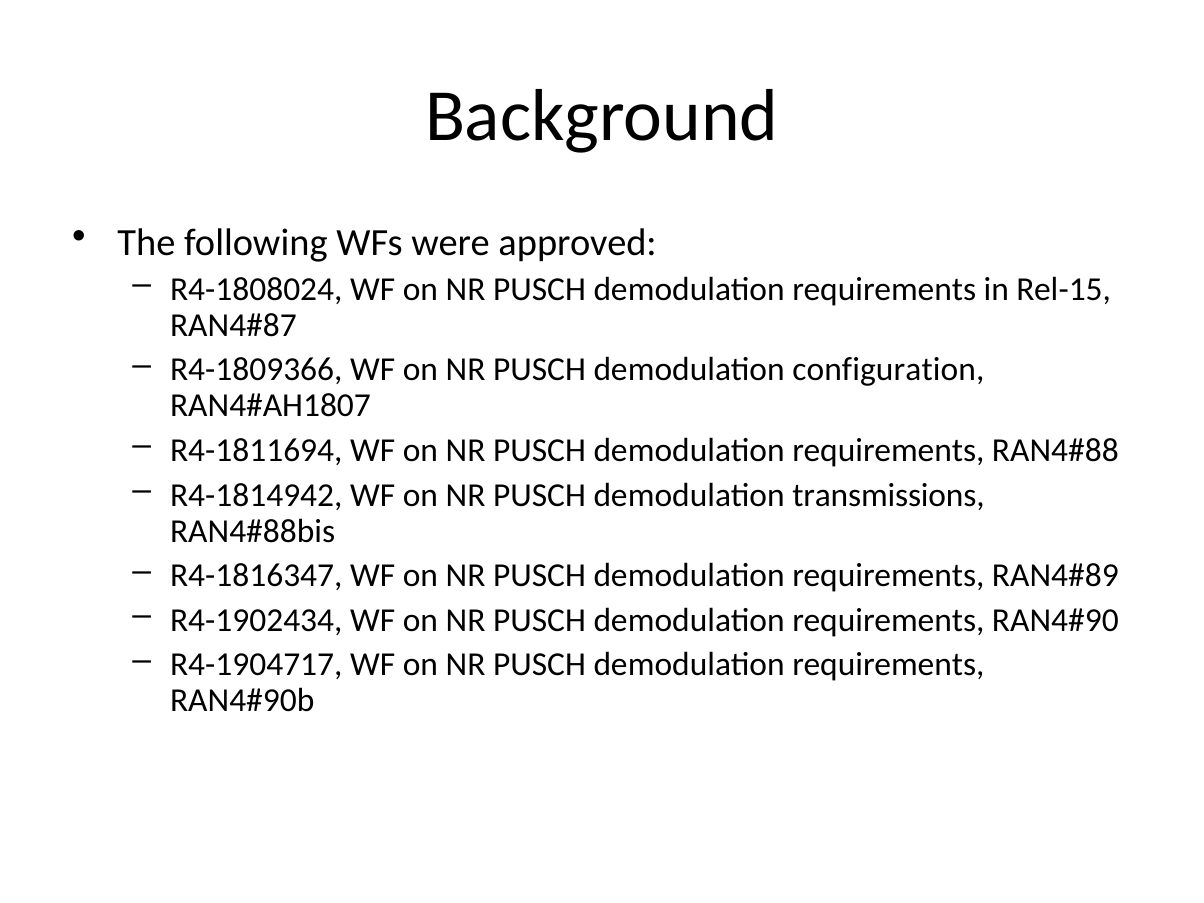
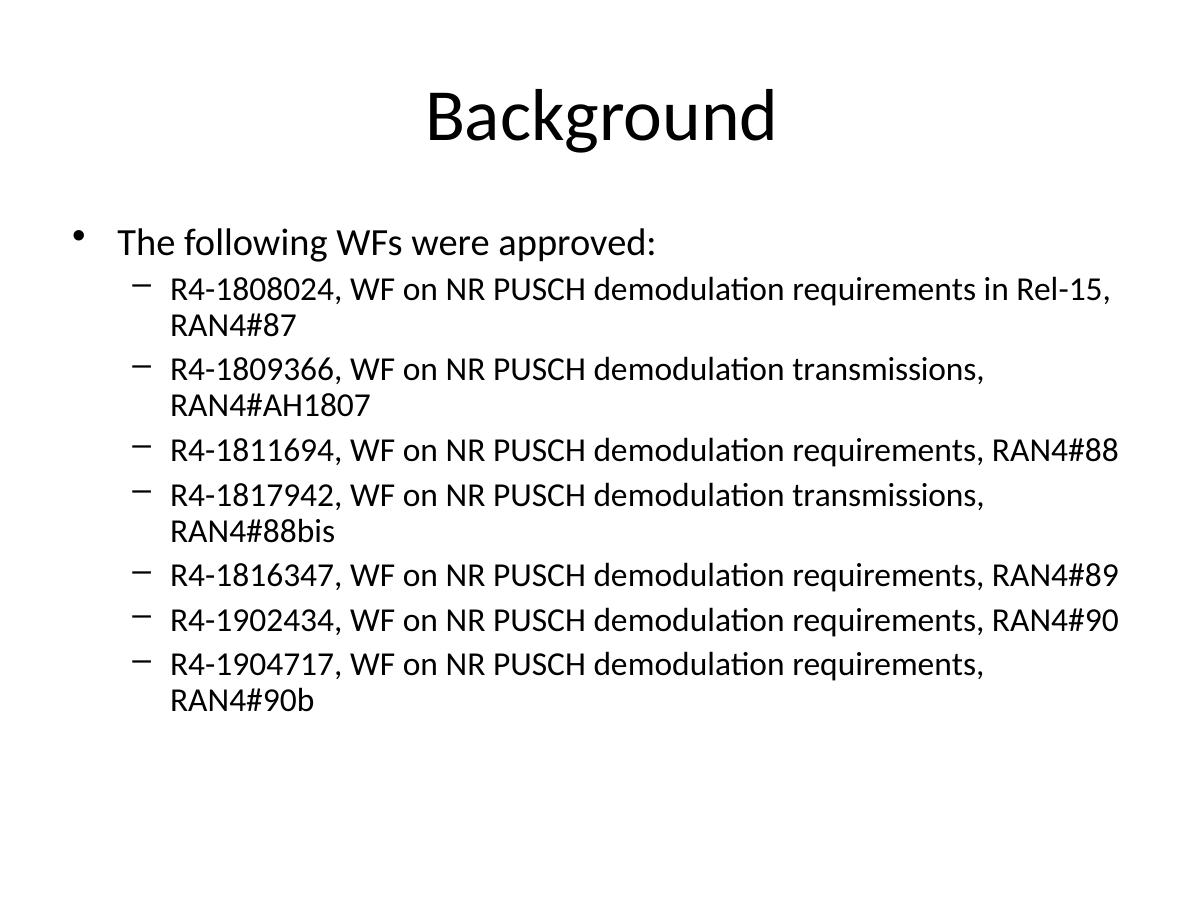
configuration: configuration -> transmissions (888, 370)
R4-1814942: R4-1814942 -> R4-1817942 (256, 495)
